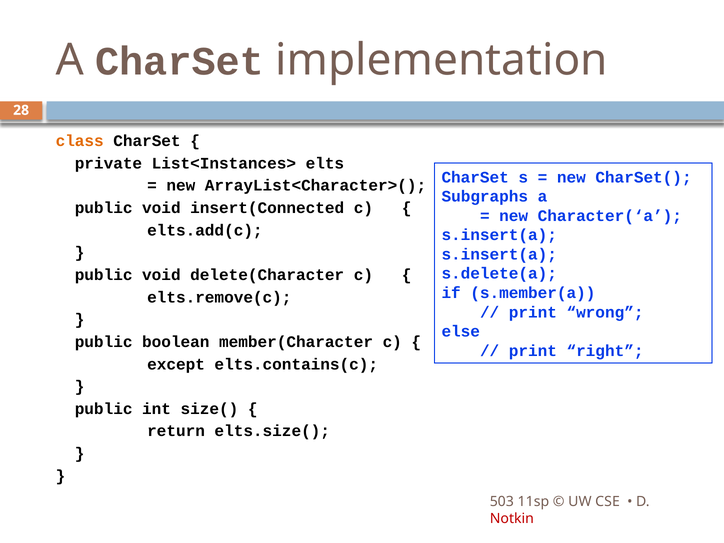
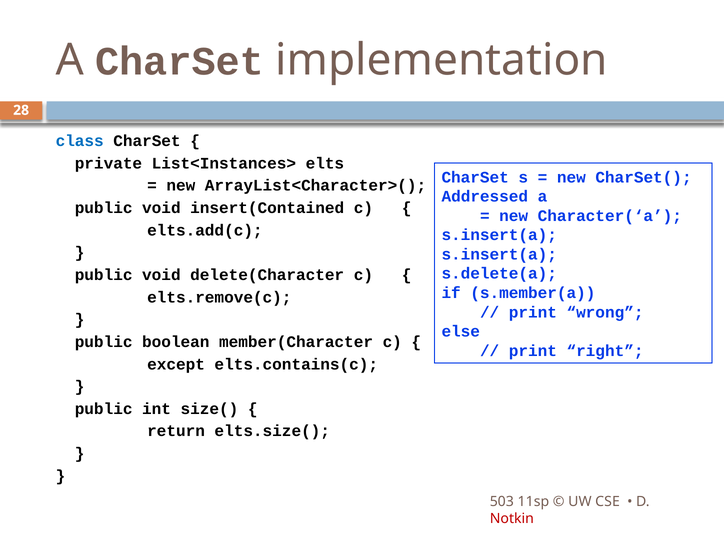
class colour: orange -> blue (80, 141)
Subgraphs: Subgraphs -> Addressed (485, 197)
insert(Connected: insert(Connected -> insert(Contained (267, 208)
